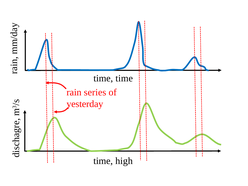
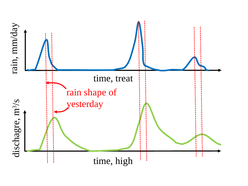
time time: time -> treat (124, 78)
series: series -> shape (95, 92)
